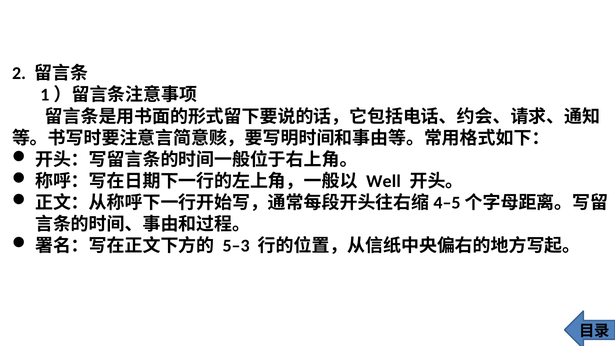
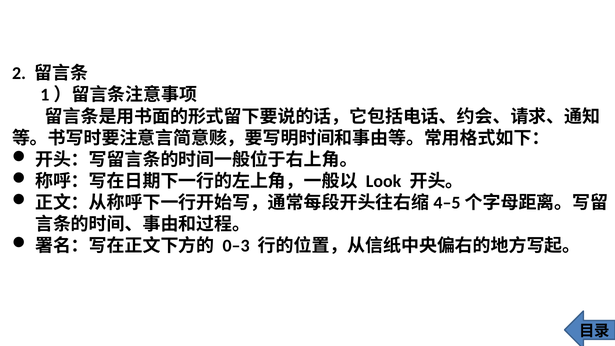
Well: Well -> Look (384, 181)
5–3: 5–3 -> 0–3 (236, 246)
